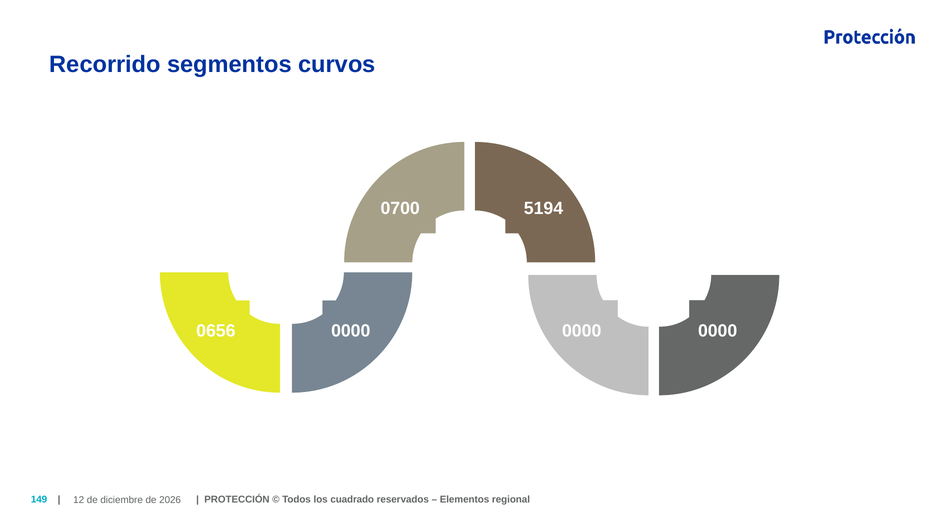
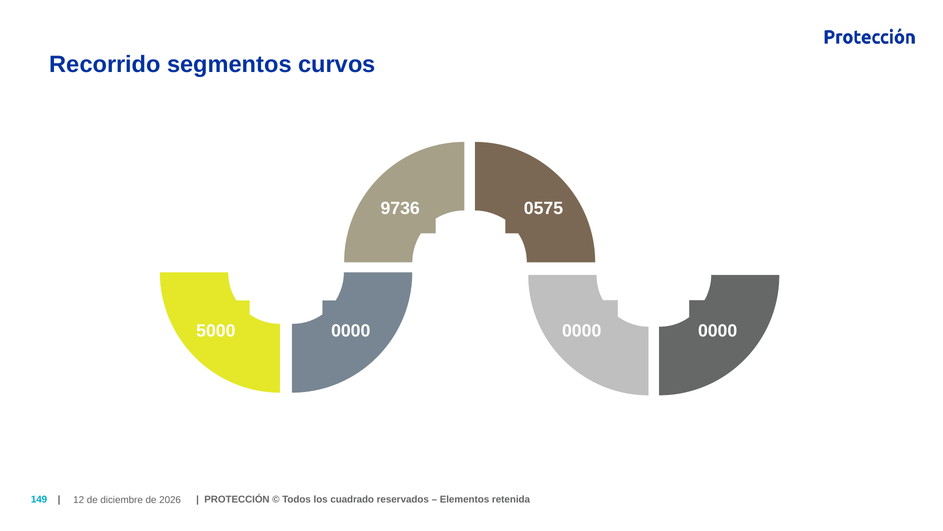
0700: 0700 -> 9736 (400, 208)
5194: 5194 -> 0575 (543, 208)
0656: 0656 -> 5000 (216, 331)
regional: regional -> retenida (511, 499)
